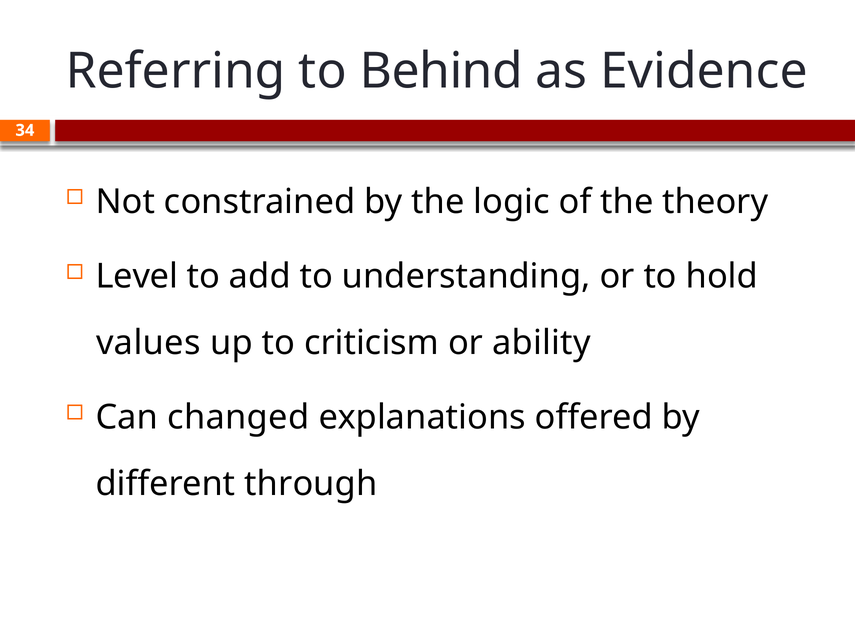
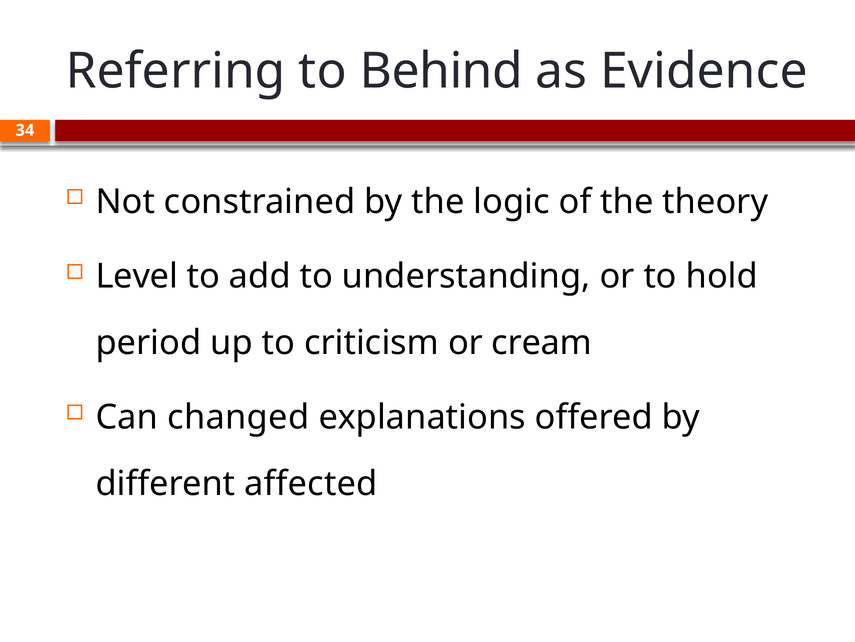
values: values -> period (148, 342)
ability: ability -> cream (542, 342)
through: through -> affected (311, 483)
